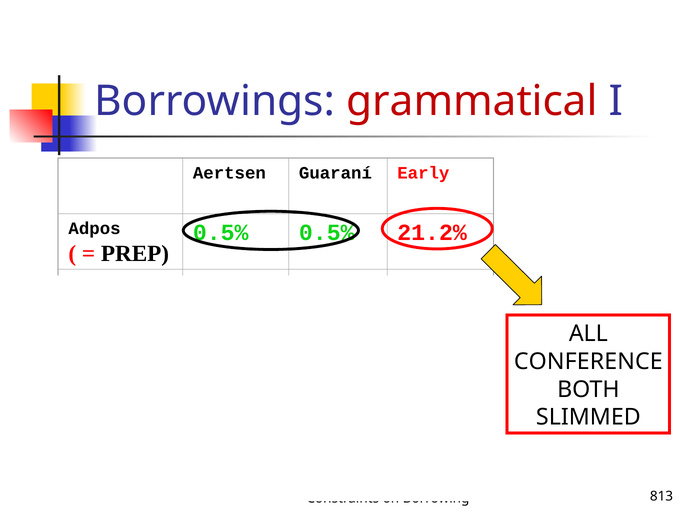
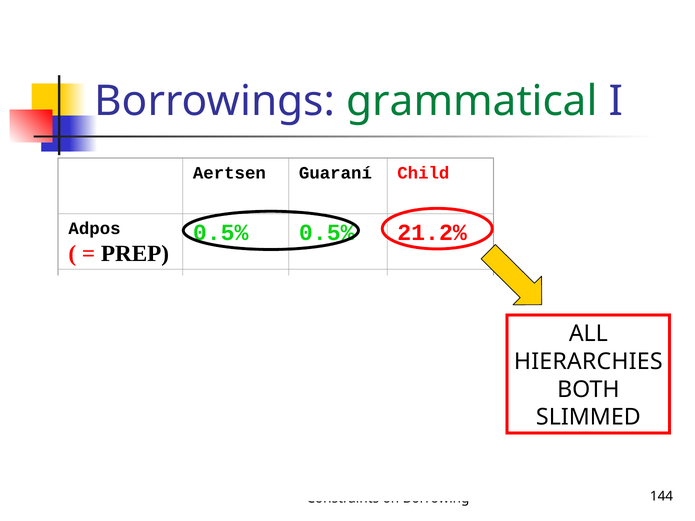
grammatical colour: red -> green (472, 101)
Early: Early -> Child (423, 173)
CONFERENCE: CONFERENCE -> HIERARCHIES (588, 362)
813: 813 -> 144 (662, 496)
